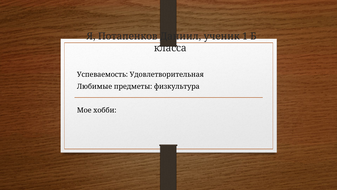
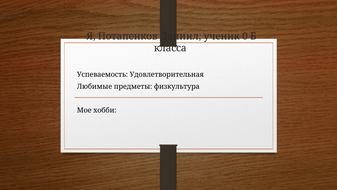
1: 1 -> 0 (245, 36)
